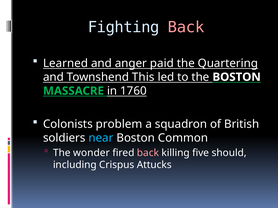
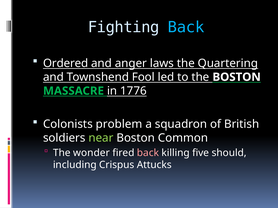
Back colour: pink -> light blue (186, 27)
Learned: Learned -> Ordered (66, 63)
paid: paid -> laws (162, 63)
This: This -> Fool (143, 77)
1760: 1760 -> 1776 (133, 91)
near colour: light blue -> light green (101, 138)
